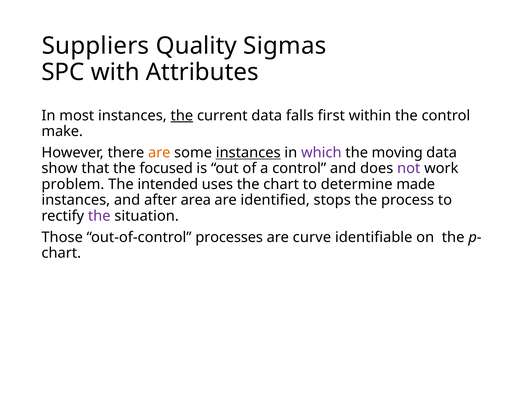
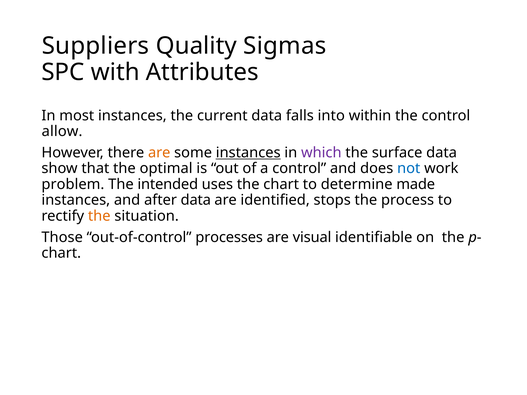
the underline: present -> none (182, 116)
first: first -> into (331, 116)
make: make -> allow (62, 131)
moving: moving -> surface (397, 153)
focused: focused -> optimal (166, 169)
not colour: purple -> blue (409, 169)
after area: area -> data (196, 200)
the colour: purple -> orange (99, 216)
curve: curve -> visual (312, 237)
